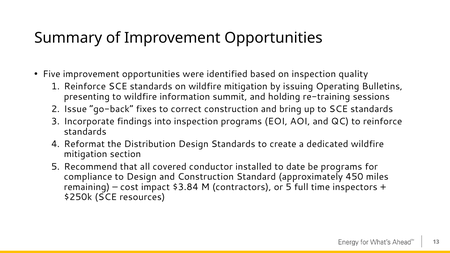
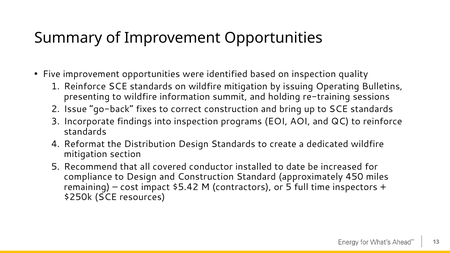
be programs: programs -> increased (341, 167)
$3.84: $3.84 -> $5.42 (185, 187)
